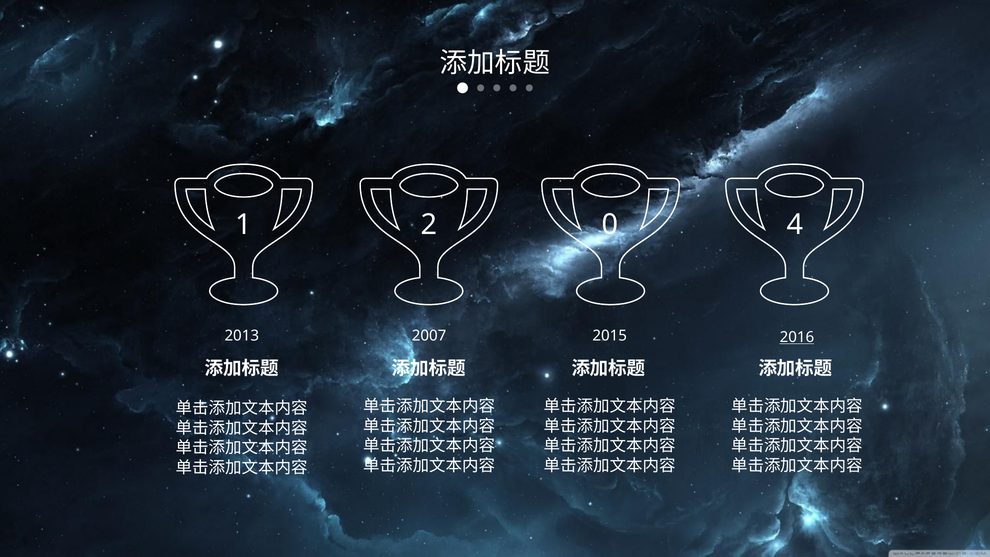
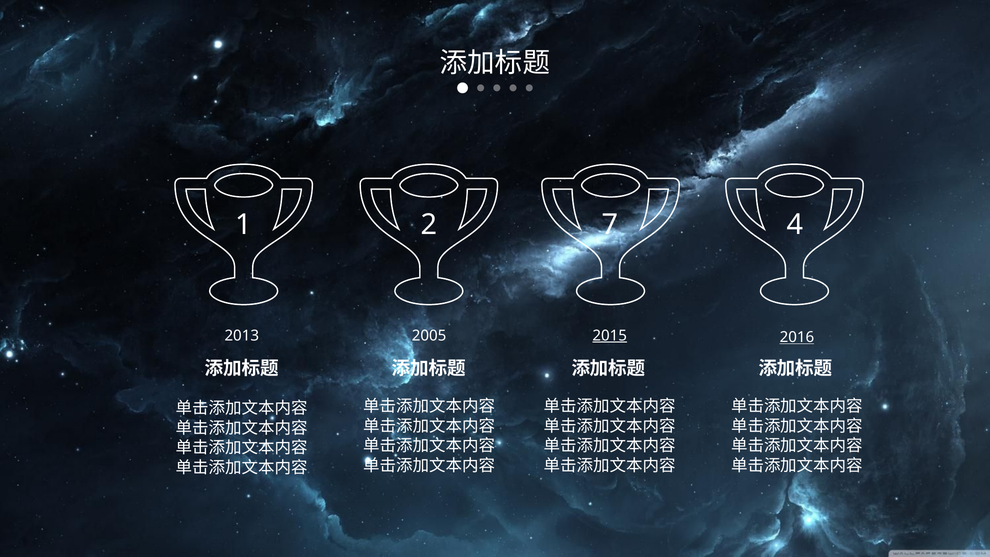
0: 0 -> 7 (610, 225)
2007: 2007 -> 2005 (429, 335)
2015 underline: none -> present (610, 335)
